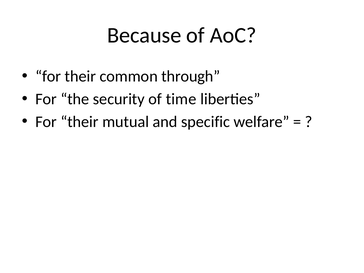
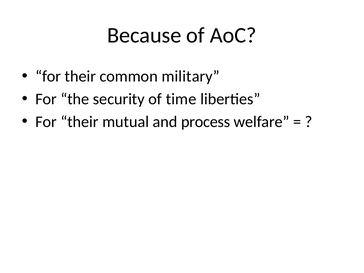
through: through -> military (191, 76)
specific: specific -> process (206, 122)
